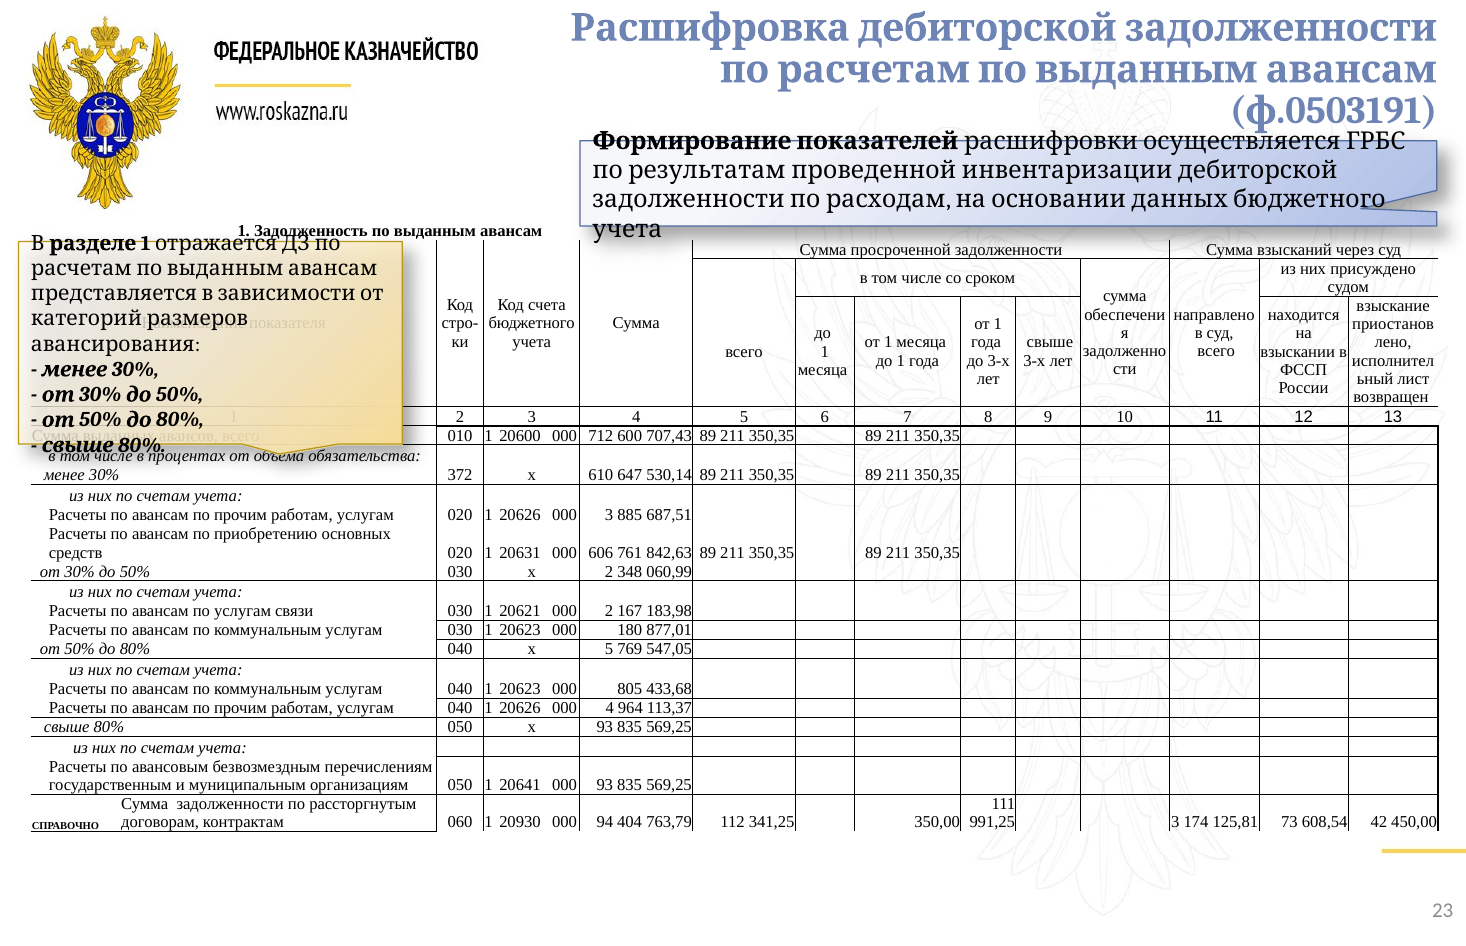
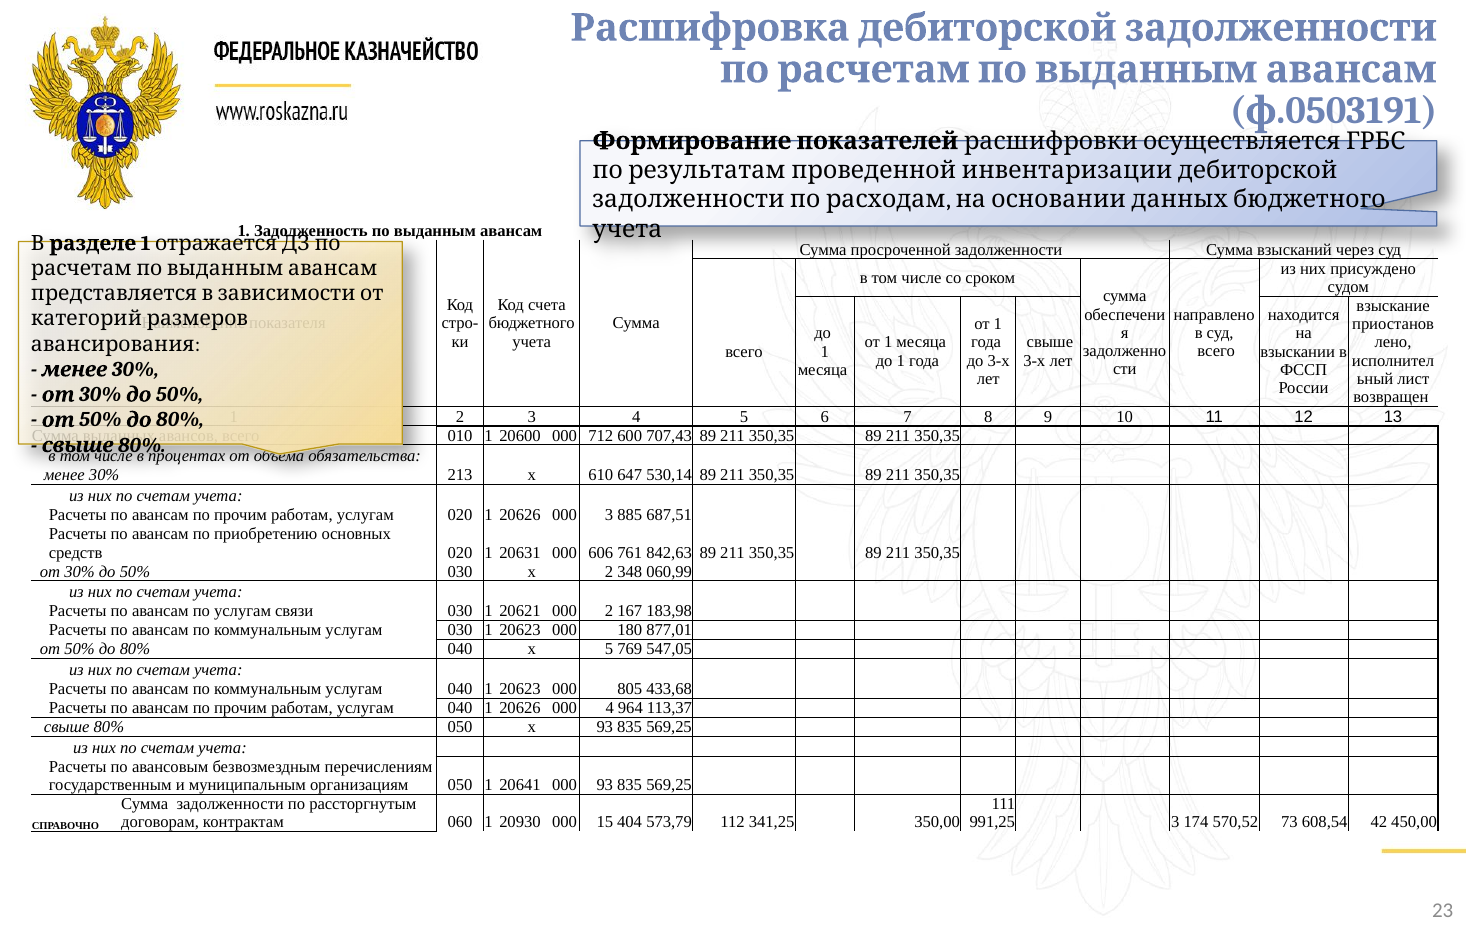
372: 372 -> 213 (460, 476)
94: 94 -> 15 (605, 823)
763,79: 763,79 -> 573,79 (669, 823)
125,81: 125,81 -> 570,52 (1235, 823)
